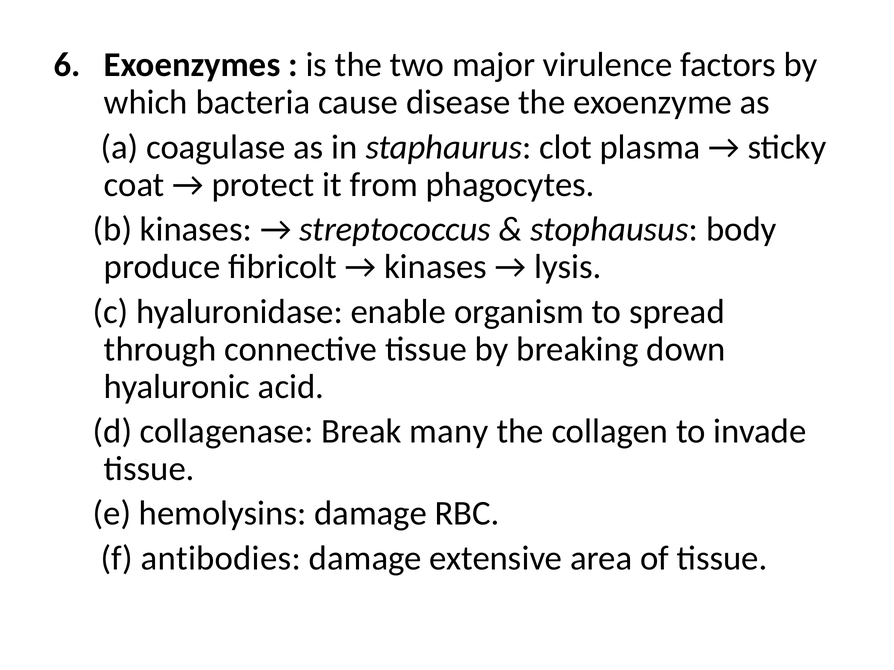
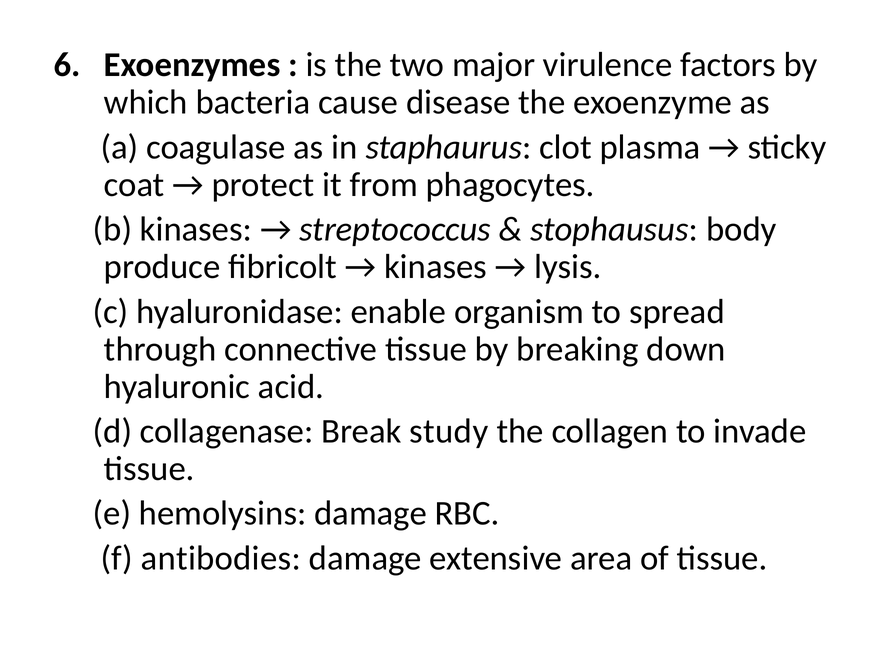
many: many -> study (449, 432)
